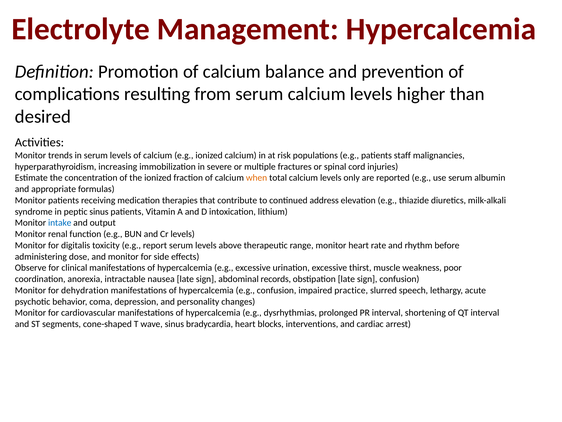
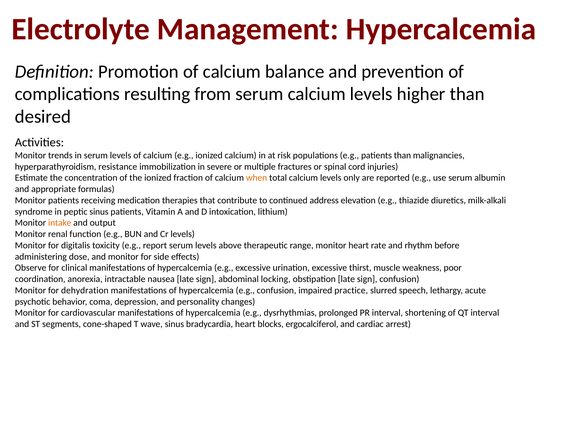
patients staff: staff -> than (402, 155)
increasing: increasing -> resistance (118, 166)
intake colour: blue -> orange (60, 223)
records: records -> locking (276, 279)
interventions: interventions -> ergocalciferol (312, 324)
